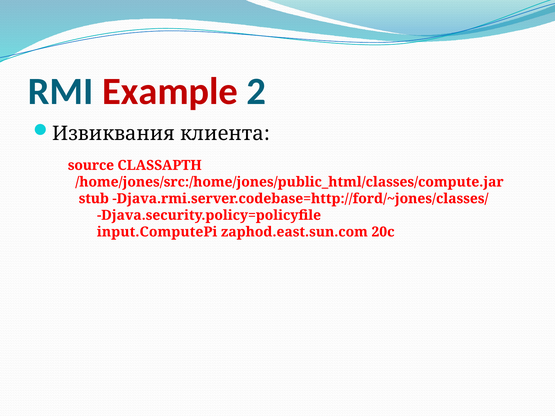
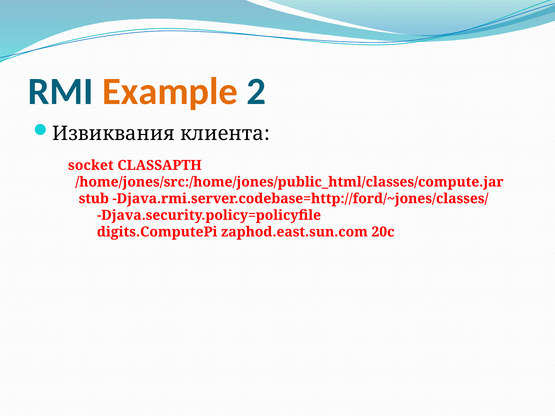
Example colour: red -> orange (170, 92)
source: source -> socket (91, 165)
input.ComputePi: input.ComputePi -> digits.ComputePi (157, 232)
